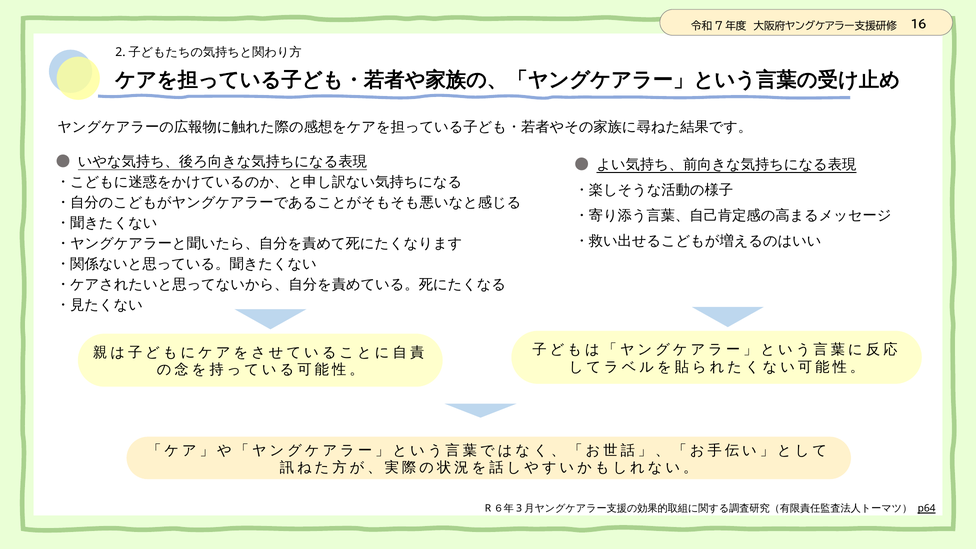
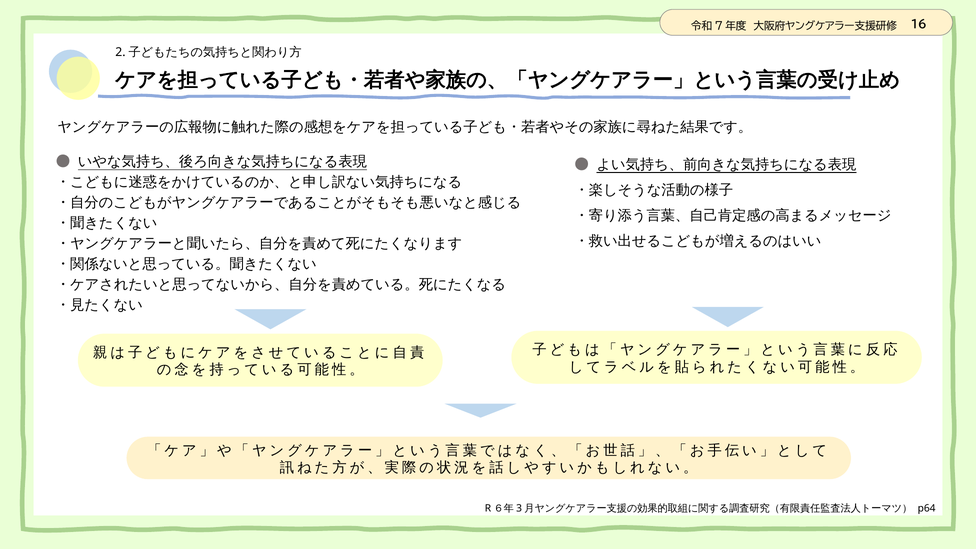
p64 underline: present -> none (927, 509)
